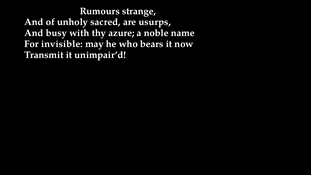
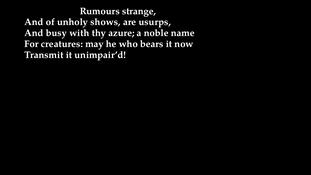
sacred: sacred -> shows (106, 22)
invisible: invisible -> creatures (62, 44)
